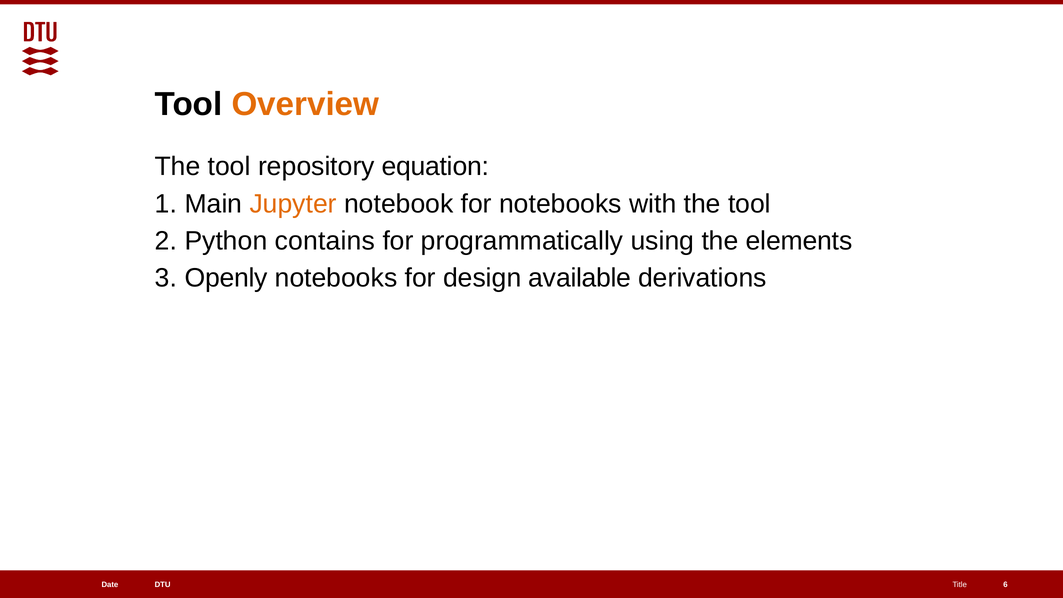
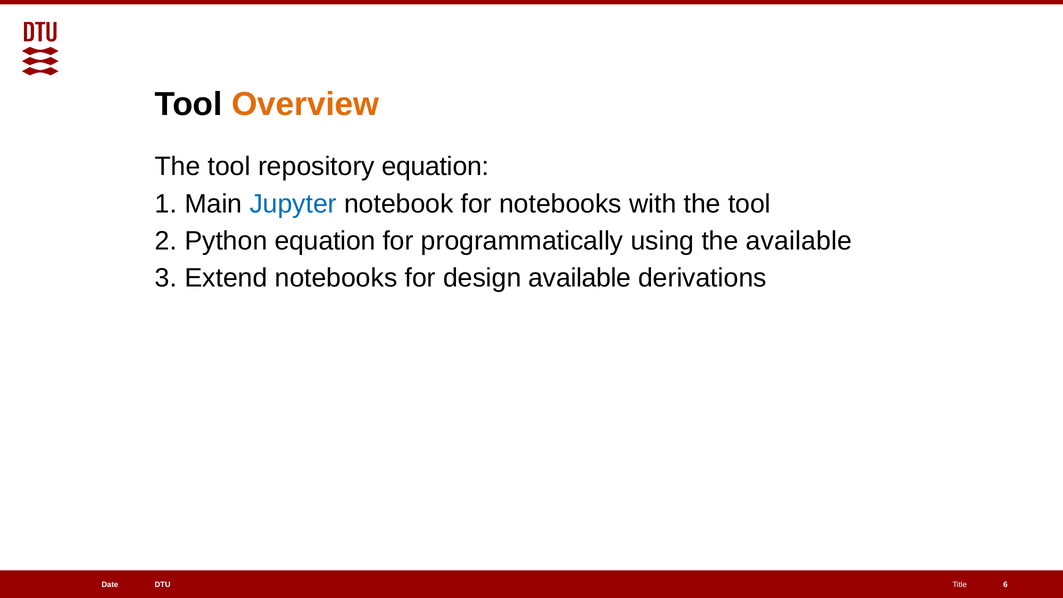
Jupyter colour: orange -> blue (293, 204)
Python contains: contains -> equation (325, 241)
the elements: elements -> available (799, 241)
Openly: Openly -> Extend (226, 278)
